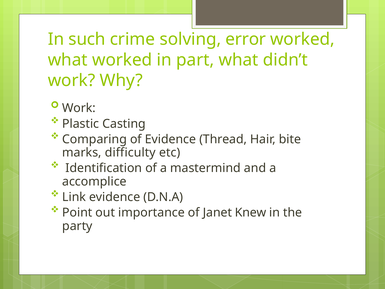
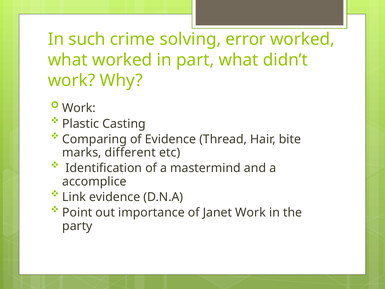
difficulty: difficulty -> different (130, 152)
Janet Knew: Knew -> Work (251, 212)
